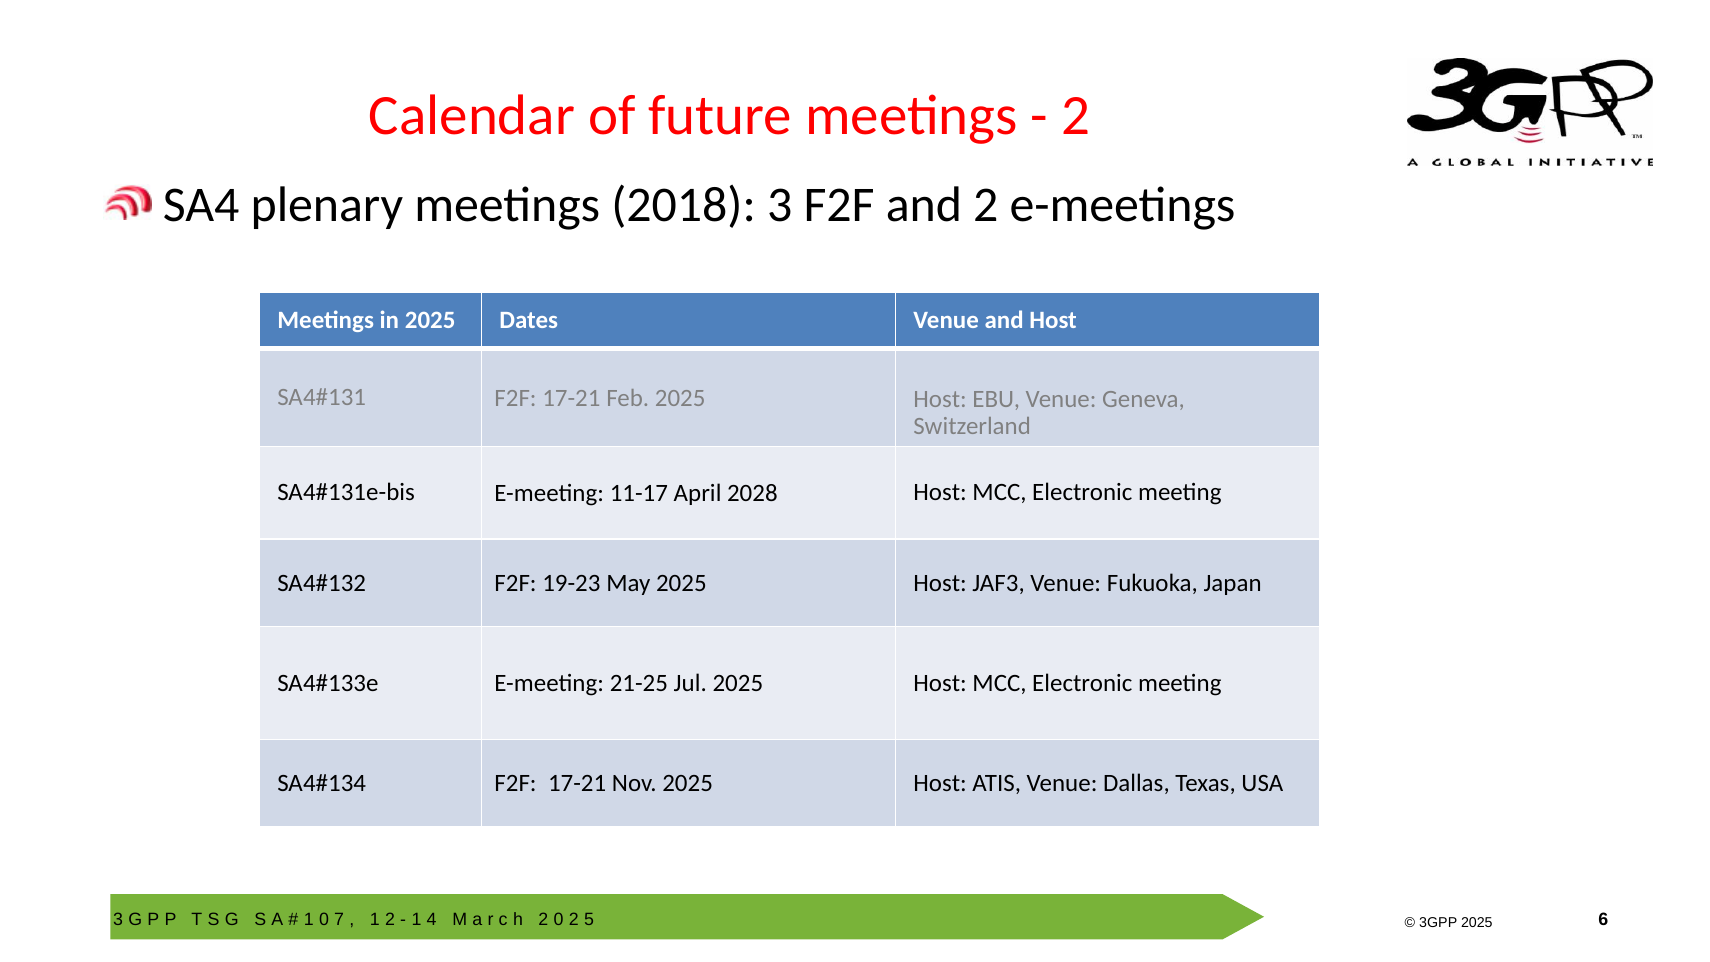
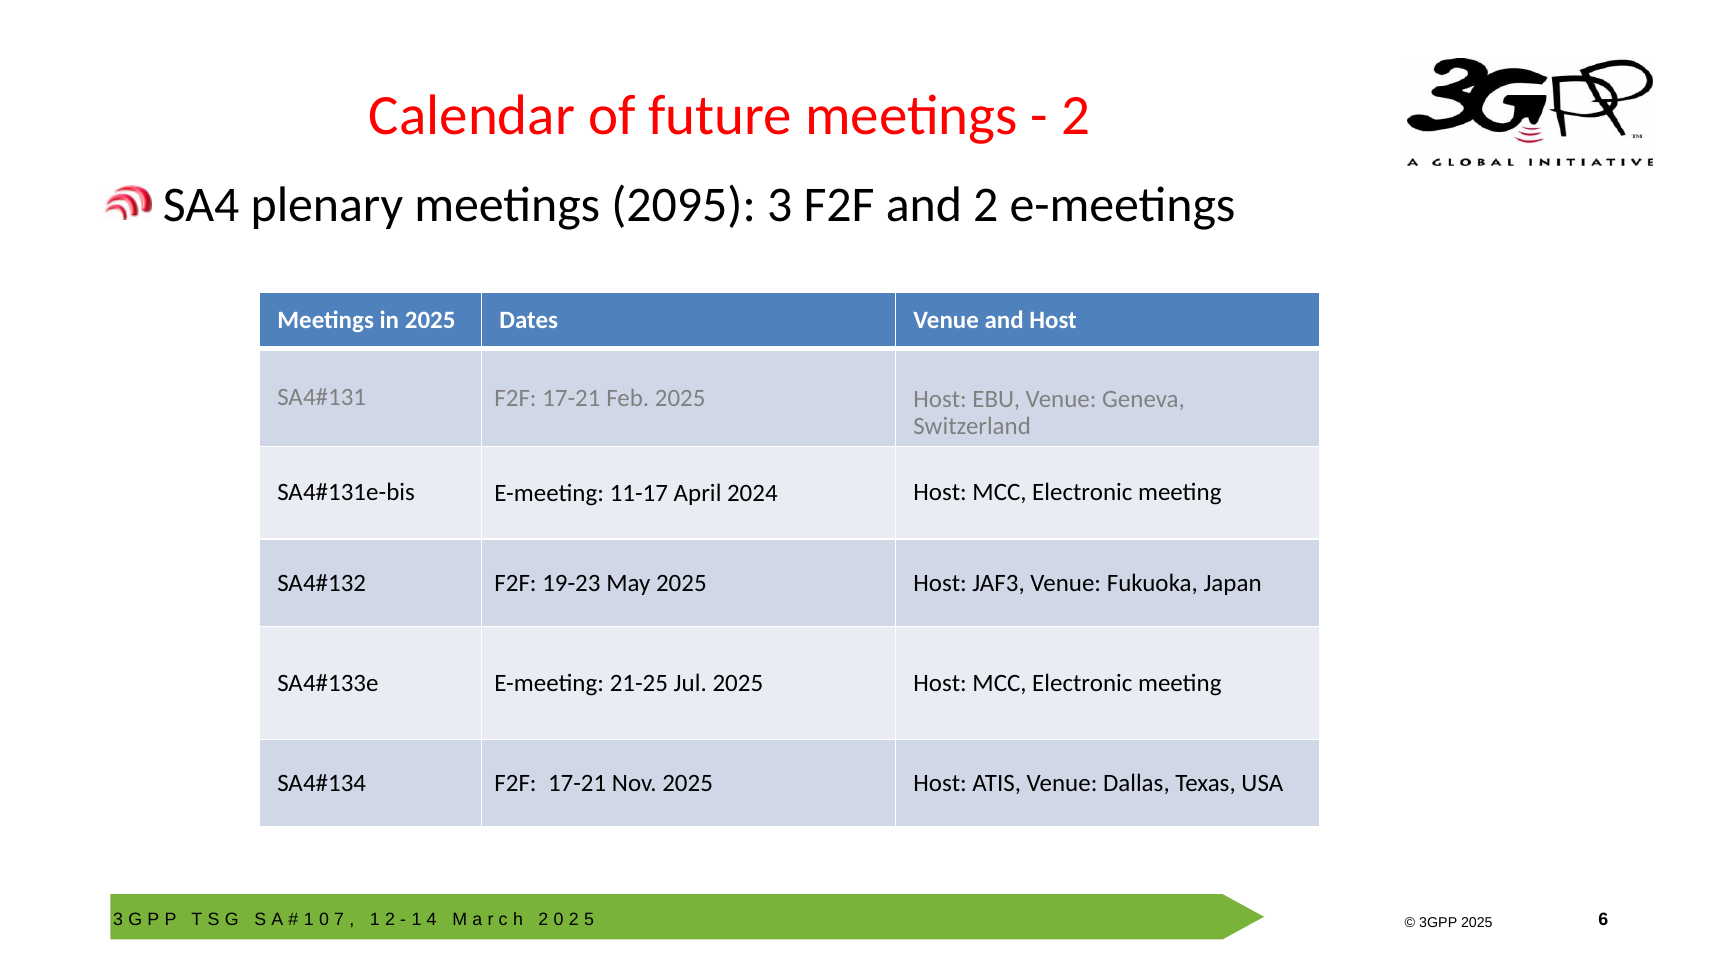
2018: 2018 -> 2095 (684, 205)
2028: 2028 -> 2024 (752, 493)
